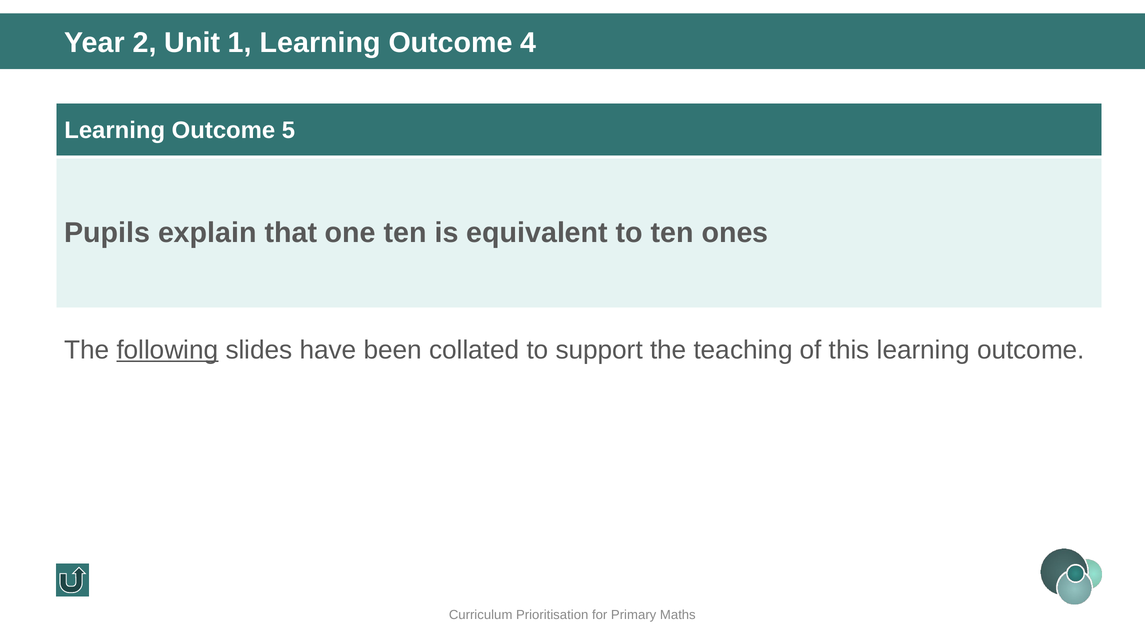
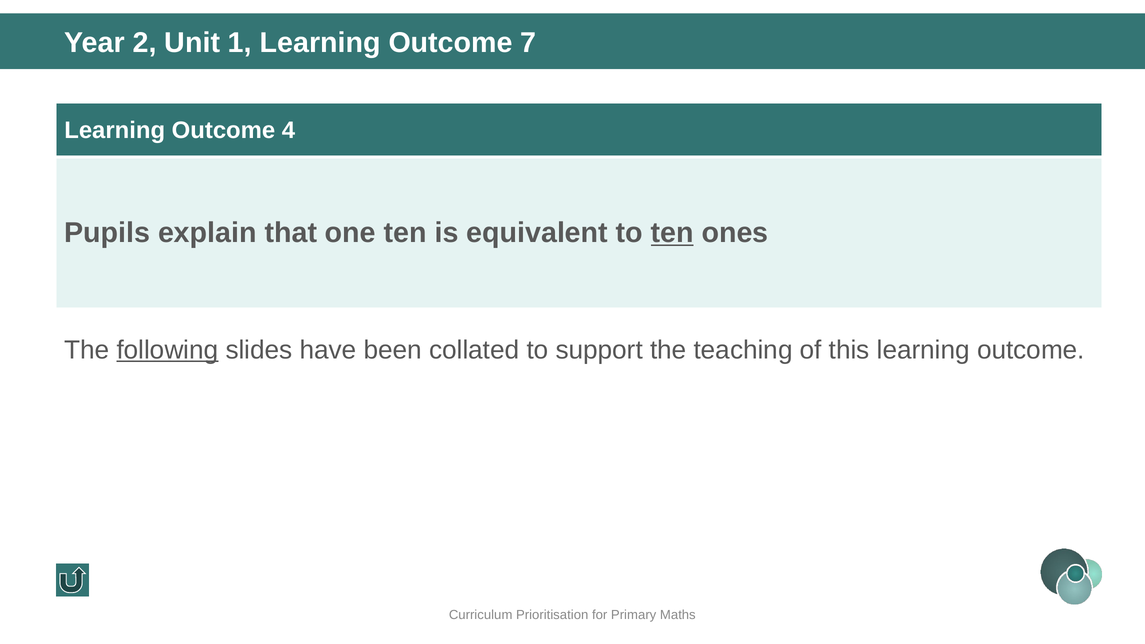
4: 4 -> 7 (528, 43)
5: 5 -> 4 (288, 130)
ten underline: none -> present (672, 233)
